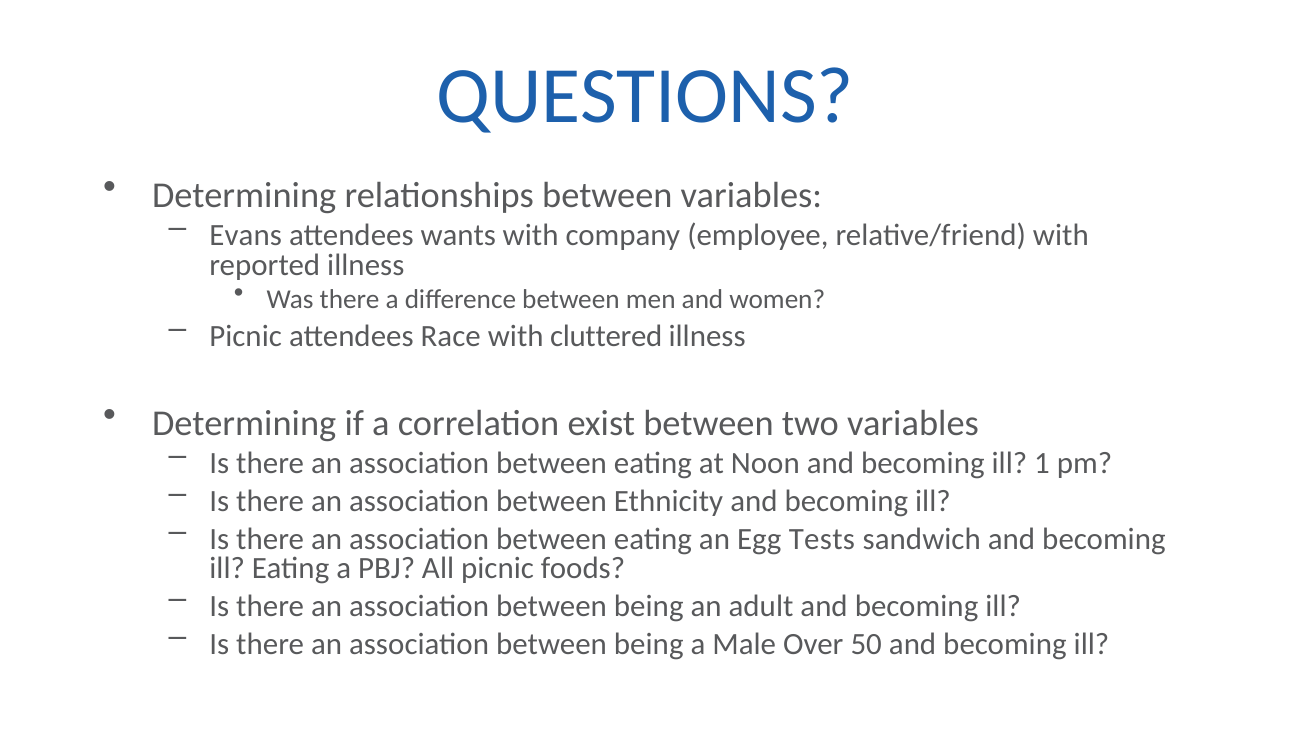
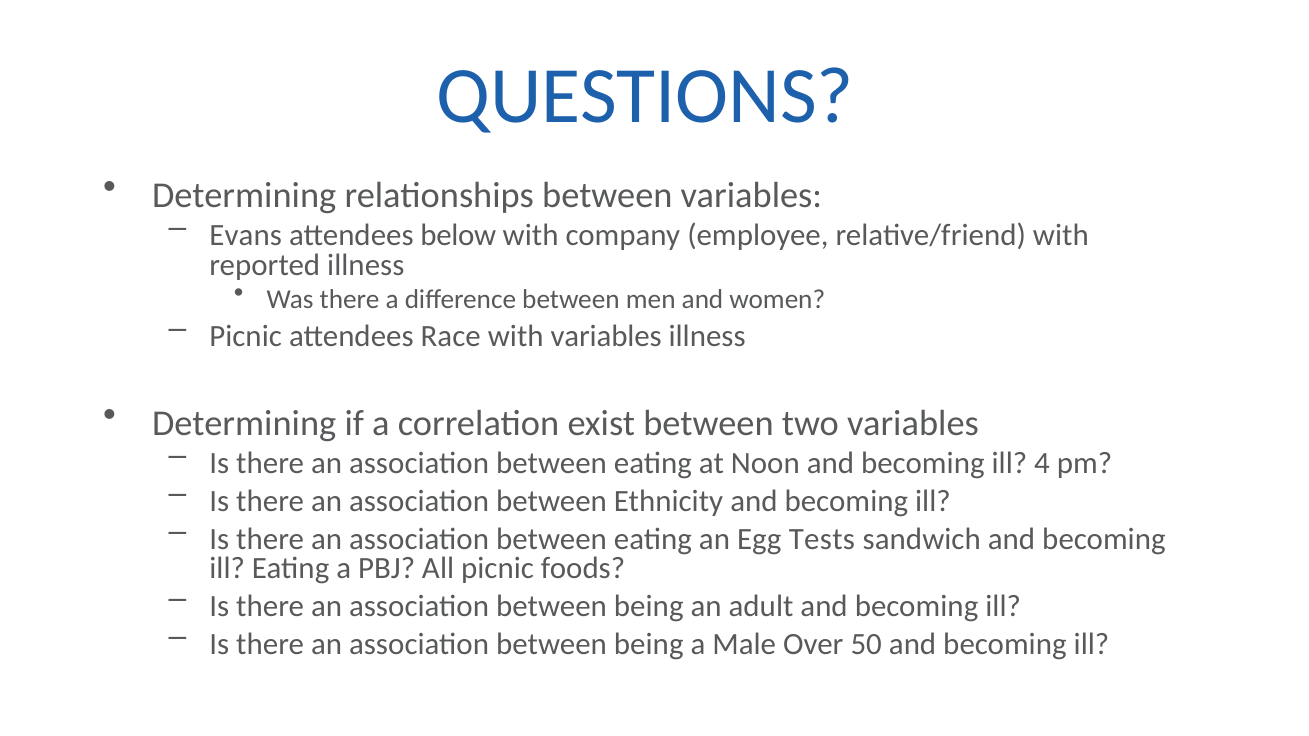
wants: wants -> below (458, 235)
with cluttered: cluttered -> variables (606, 336)
1: 1 -> 4 (1042, 463)
